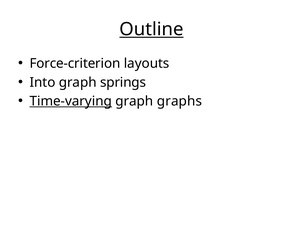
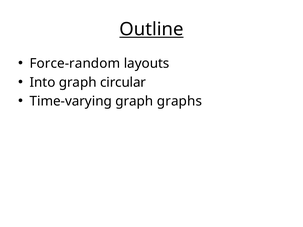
Force-criterion: Force-criterion -> Force-random (75, 64)
springs: springs -> circular (123, 82)
Time-varying underline: present -> none (71, 101)
